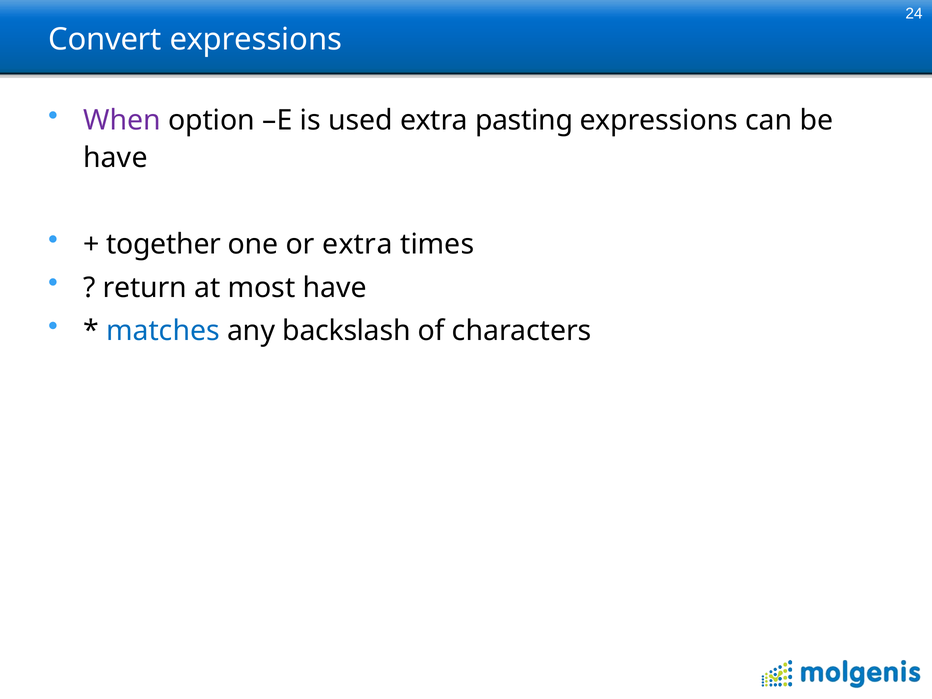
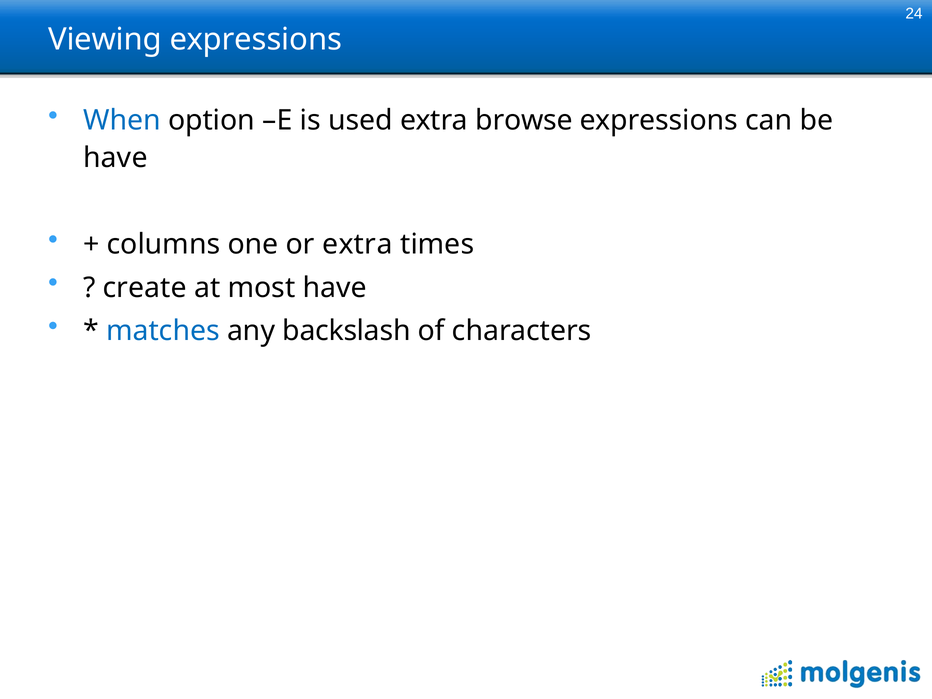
Convert: Convert -> Viewing (105, 40)
When colour: purple -> blue (122, 120)
pasting: pasting -> browse (524, 120)
together: together -> columns (164, 244)
return: return -> create (145, 288)
